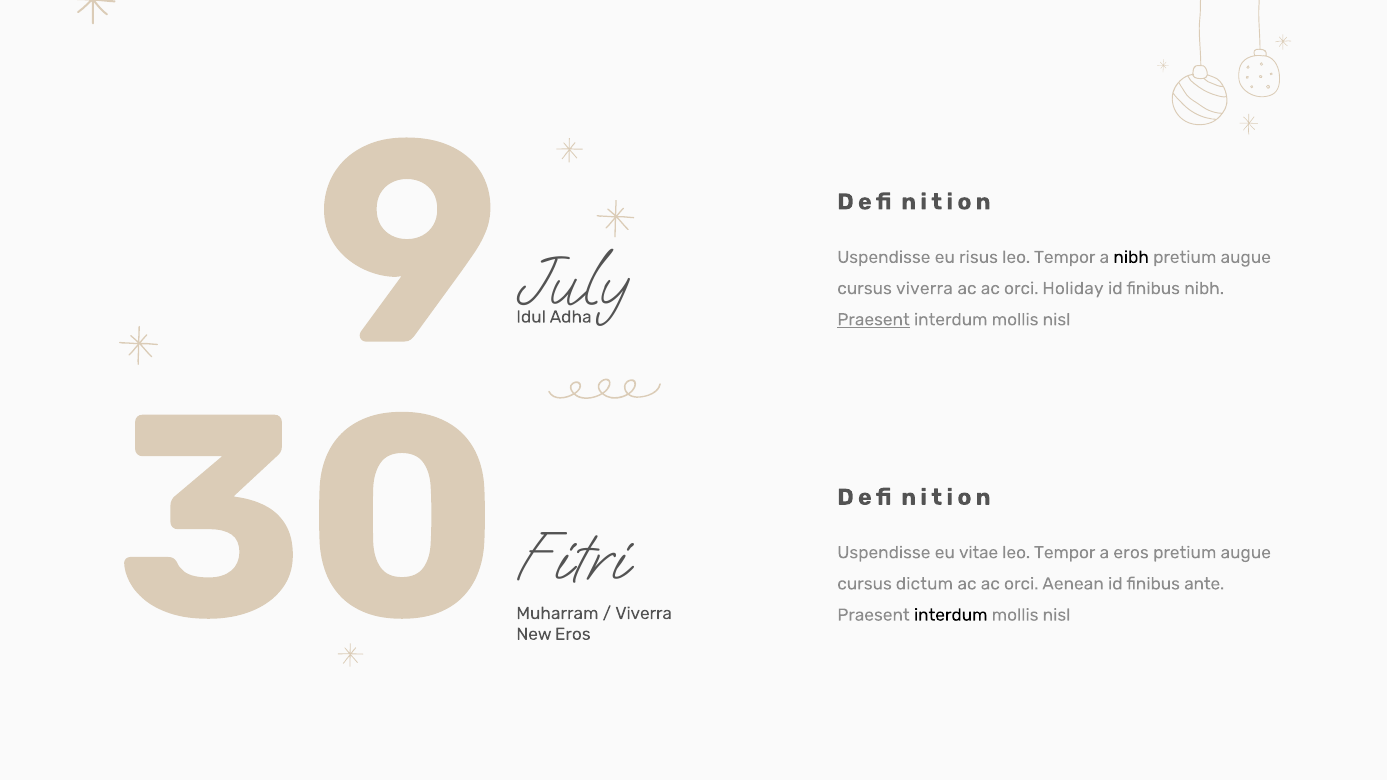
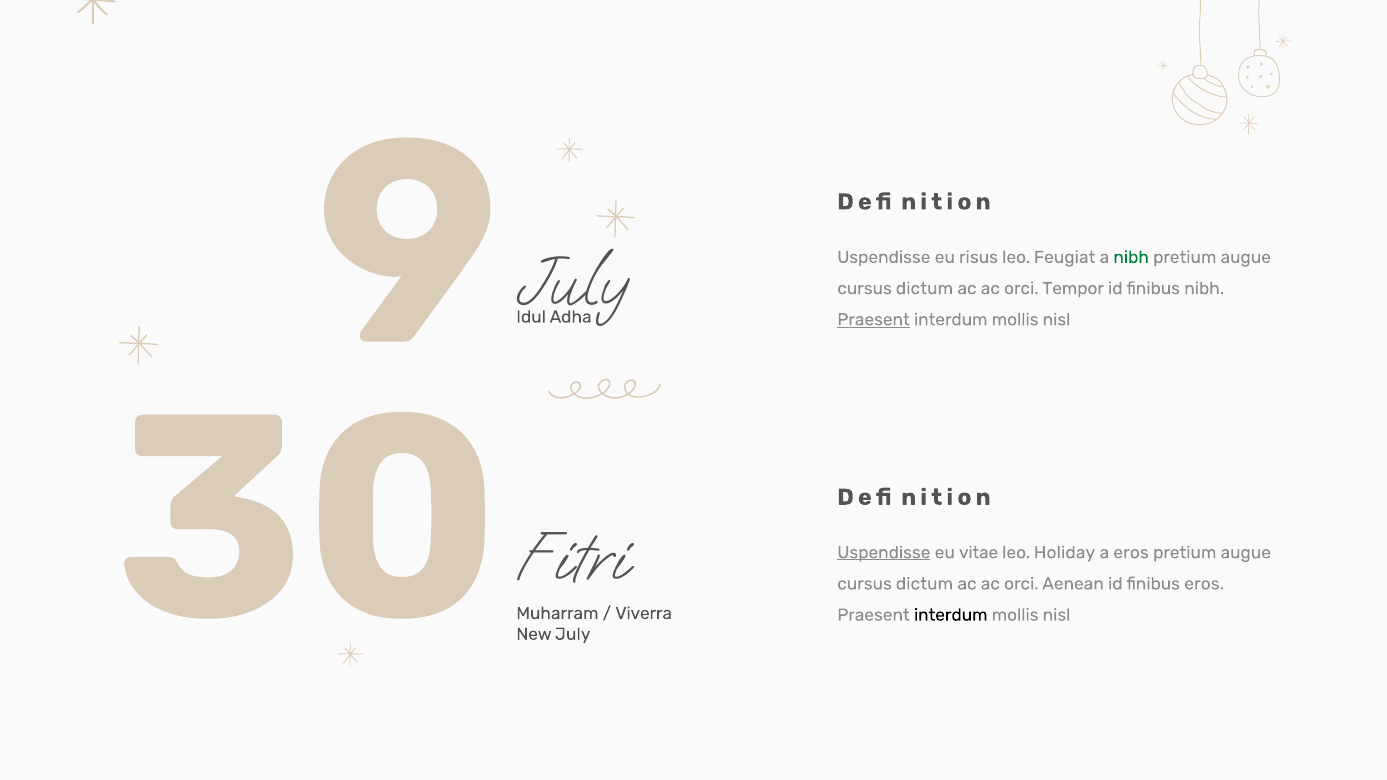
risus leo Tempor: Tempor -> Feugiat (1065, 257)
nibh colour: black -> green (1131, 257)
viverra: viverra -> dictum (924, 288)
Holiday: Holiday -> Tempor (1073, 288)
Uspendisse underline: none -> present (884, 553)
Tempor: Tempor -> Holiday (1065, 553)
finibus ante: ante -> eros (1204, 584)
New Eros: Eros -> July (573, 634)
